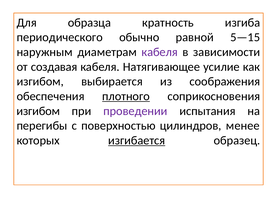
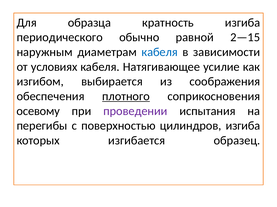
5—15: 5—15 -> 2—15 (245, 37)
кабеля colour: purple -> blue (160, 52)
создавая: создавая -> условиях (54, 67)
изгибом: изгибом -> осевому (38, 111)
цилиндров менее: менее -> изгиба (243, 126)
изгибается underline: present -> none (137, 141)
